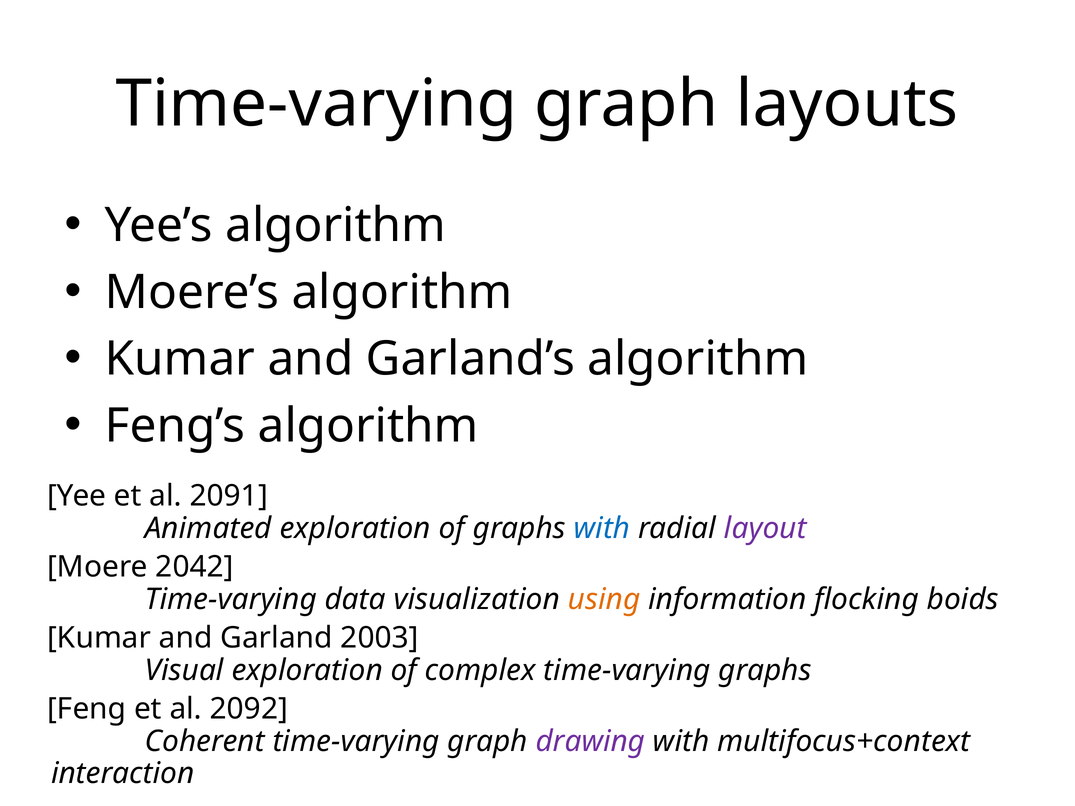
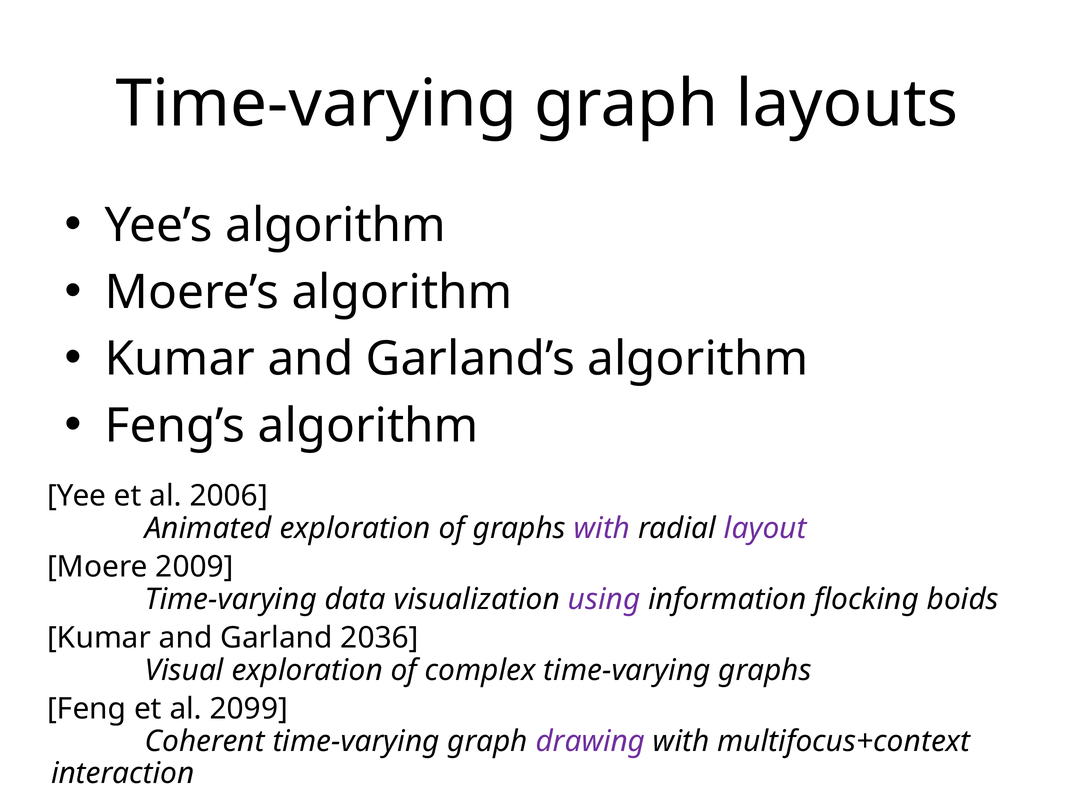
2091: 2091 -> 2006 (229, 496)
with colour: blue -> purple (602, 528)
2042: 2042 -> 2009 (195, 567)
using colour: orange -> purple (604, 599)
2003: 2003 -> 2036 (380, 638)
2092: 2092 -> 2099 (249, 709)
